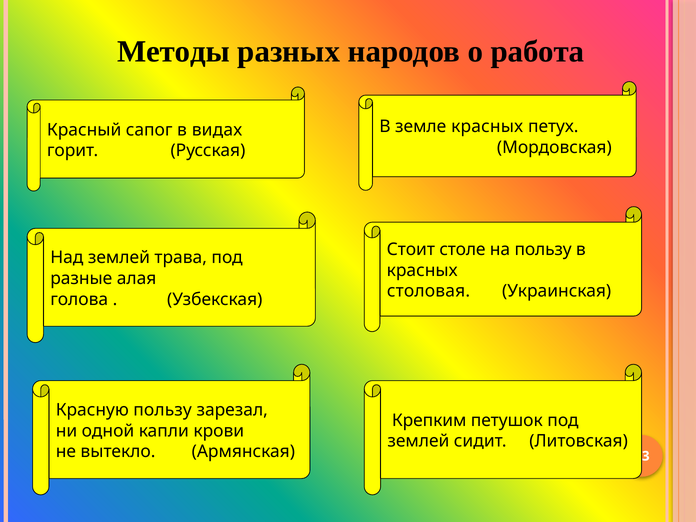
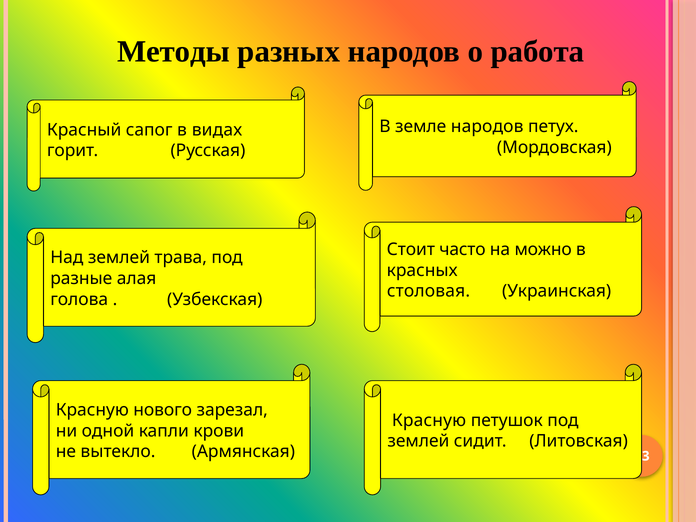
земле красных: красных -> народов (487, 127)
столе: столе -> часто (462, 249)
на пользу: пользу -> можно (543, 249)
Красную пользу: пользу -> нового (163, 410)
Крепким: Крепким -> Красную (429, 420)
